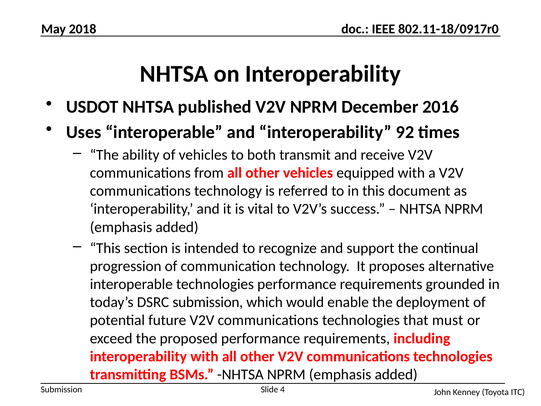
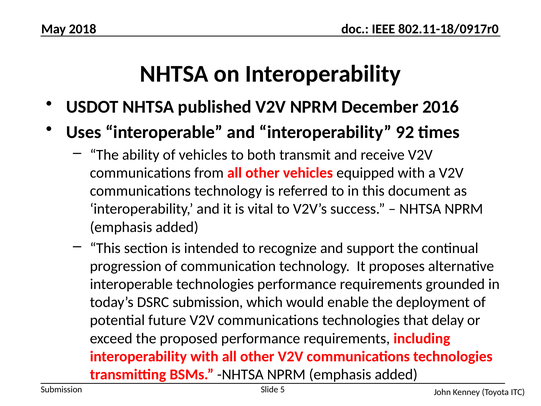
must: must -> delay (448, 320)
4: 4 -> 5 (283, 389)
